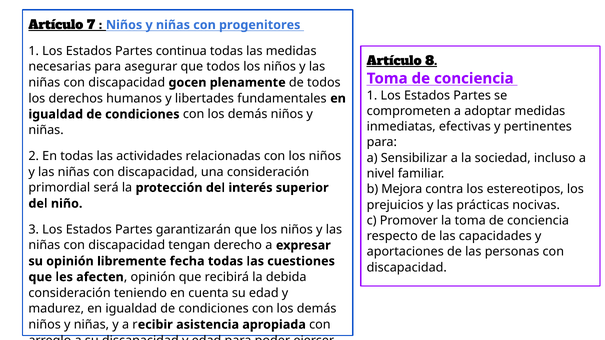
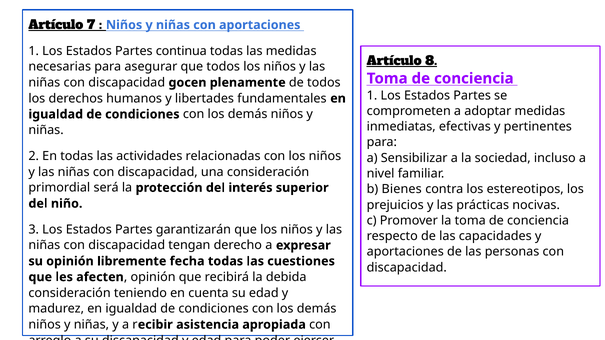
con progenitores: progenitores -> aportaciones (260, 25)
Mejora: Mejora -> Bienes (402, 189)
